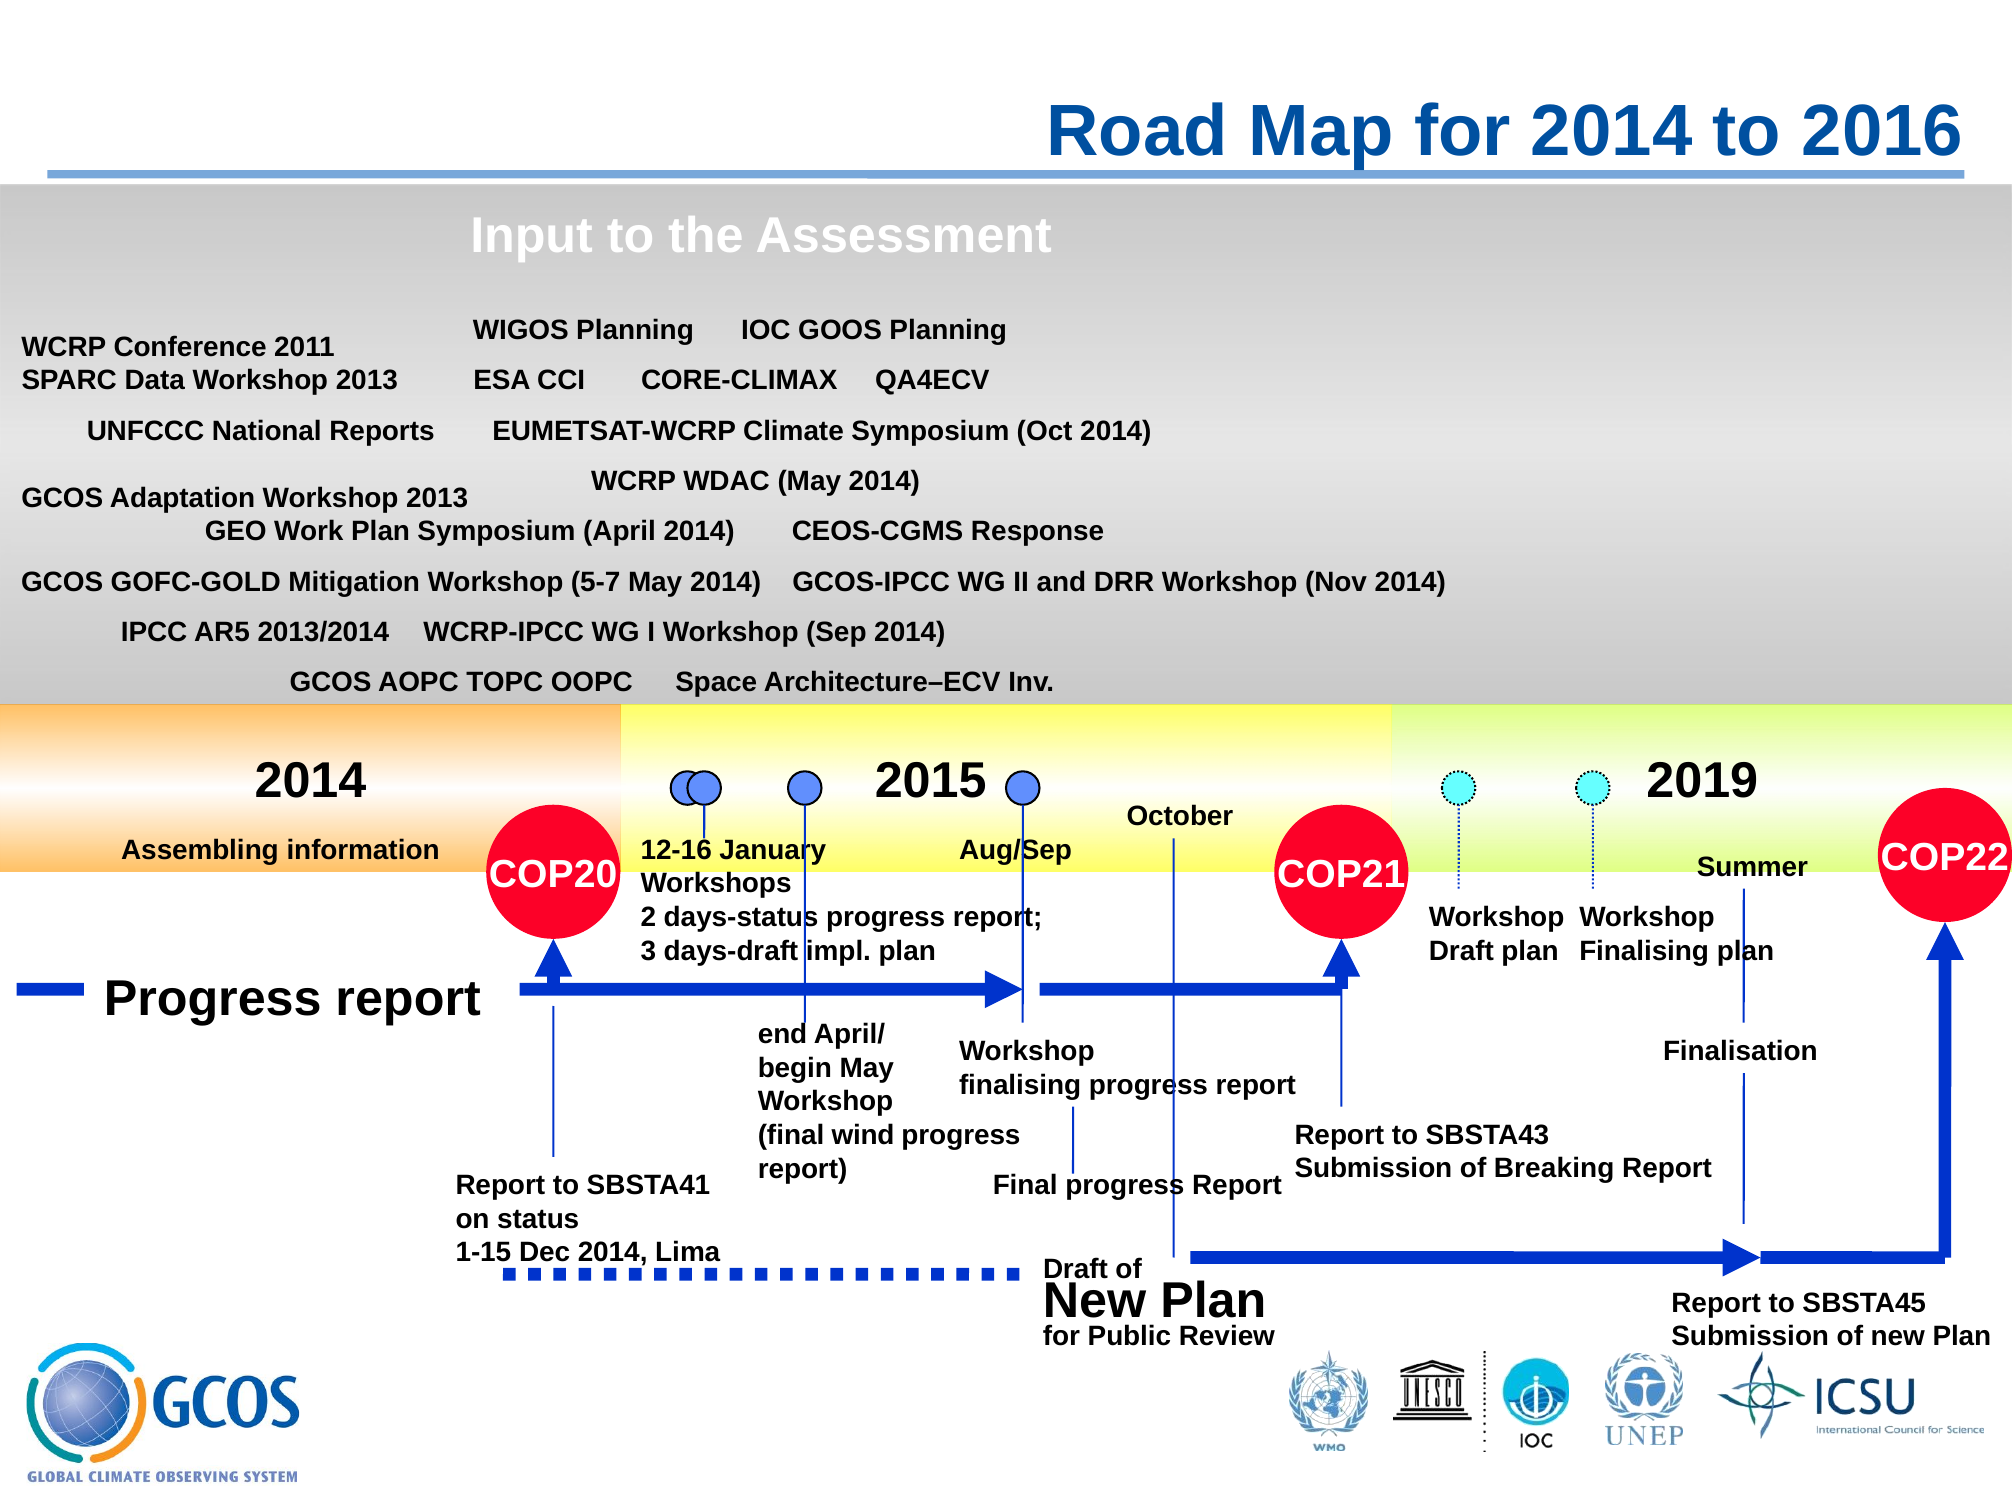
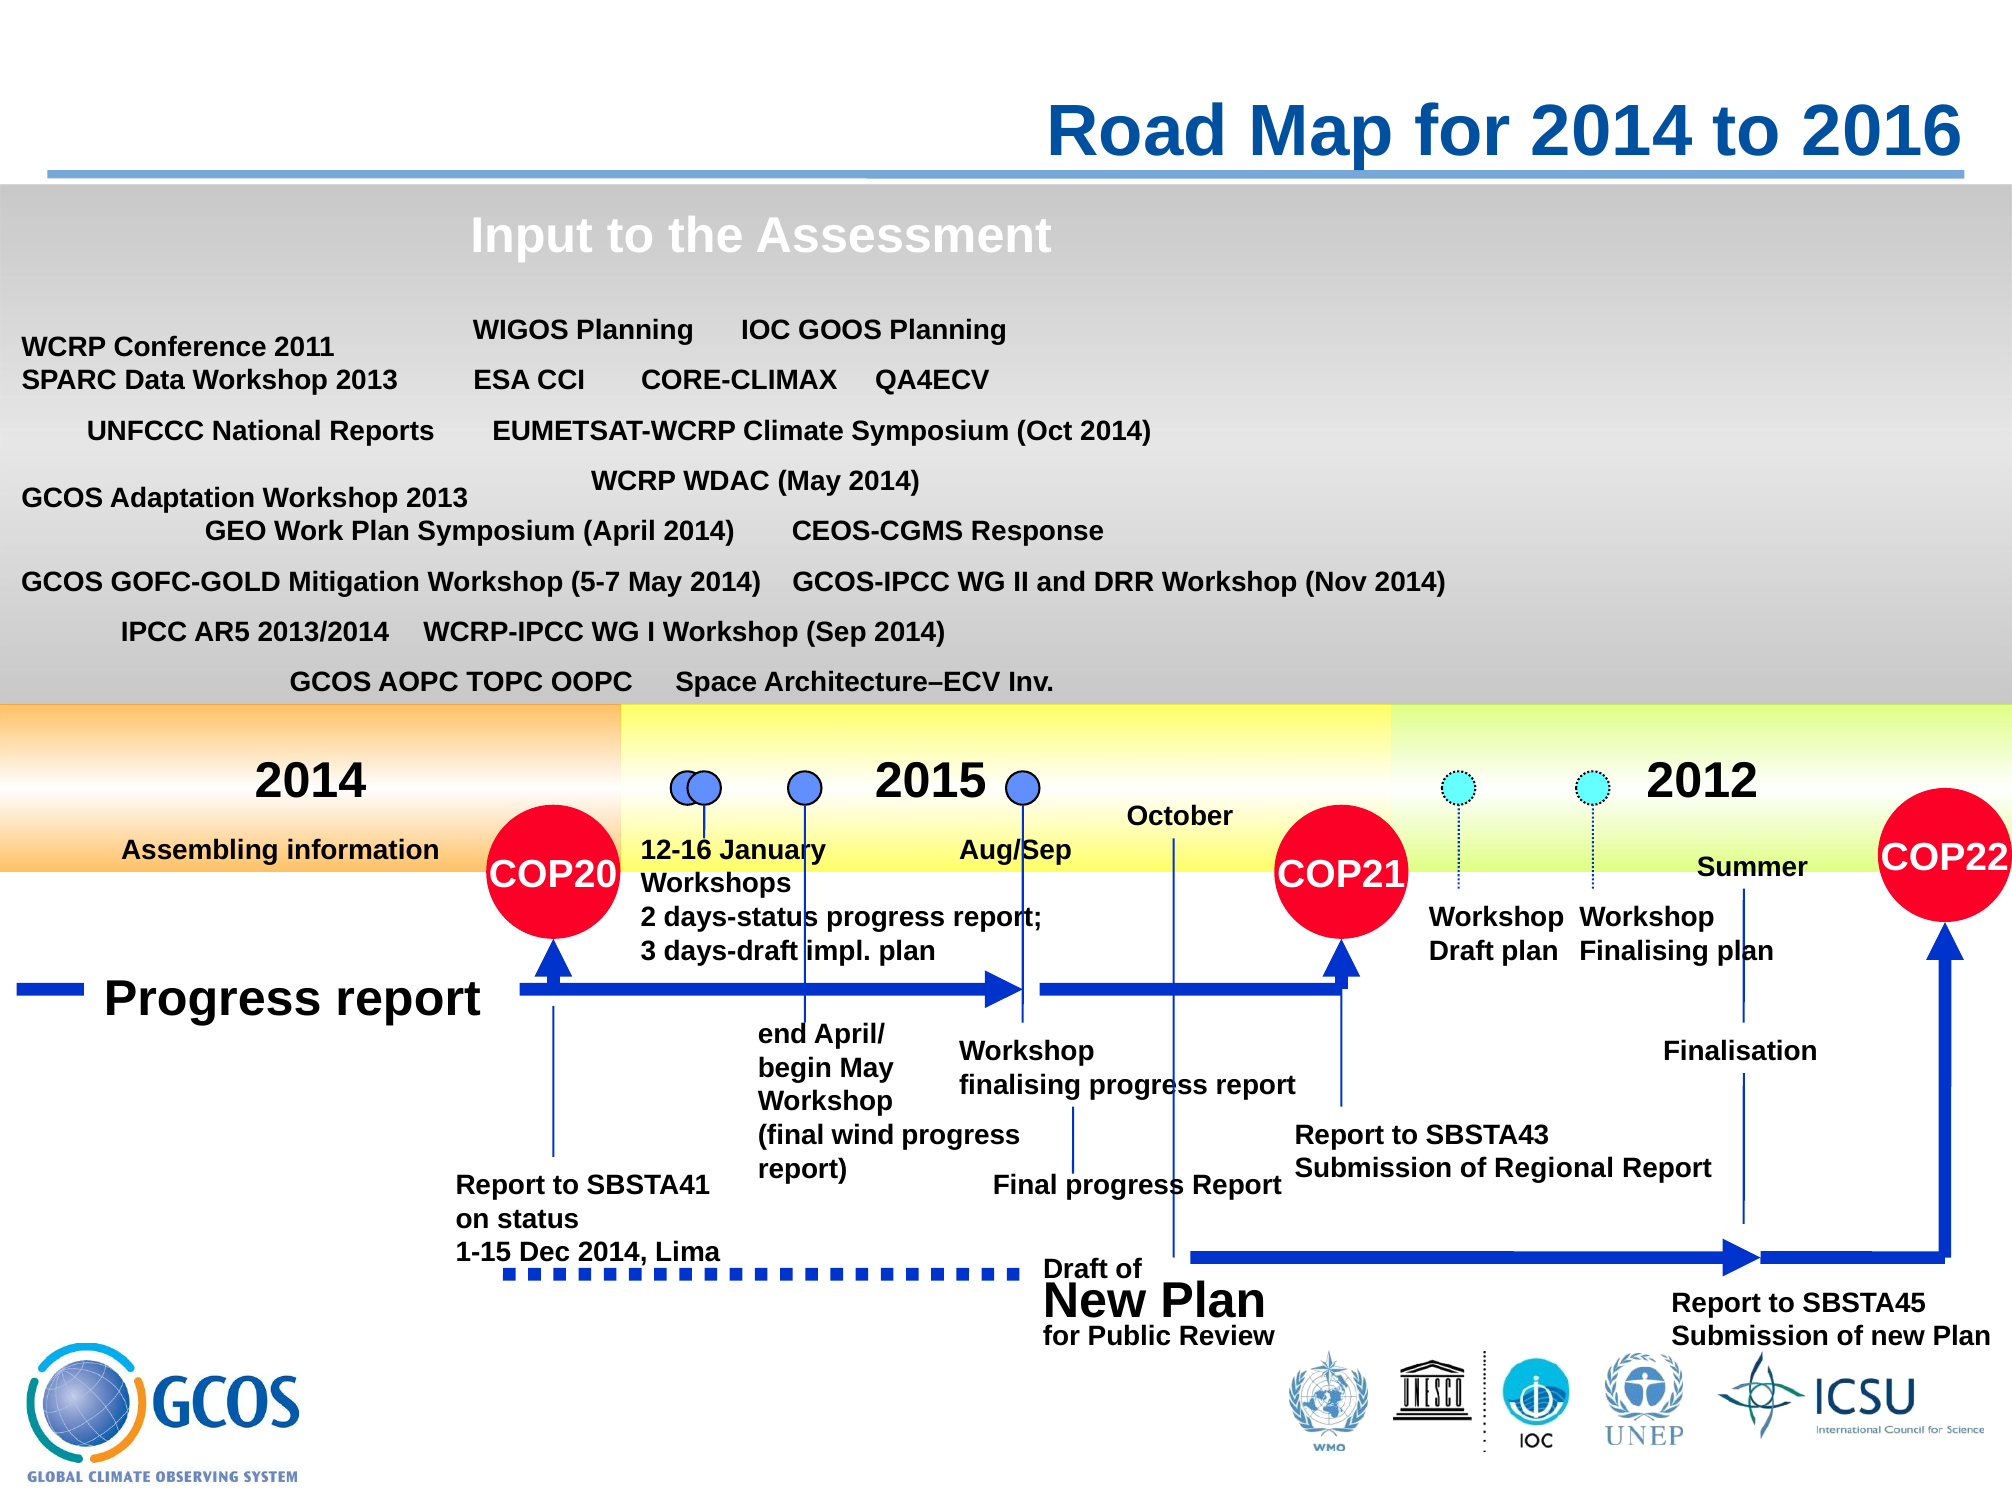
2019: 2019 -> 2012 (1702, 781)
Breaking: Breaking -> Regional (1554, 1169)
